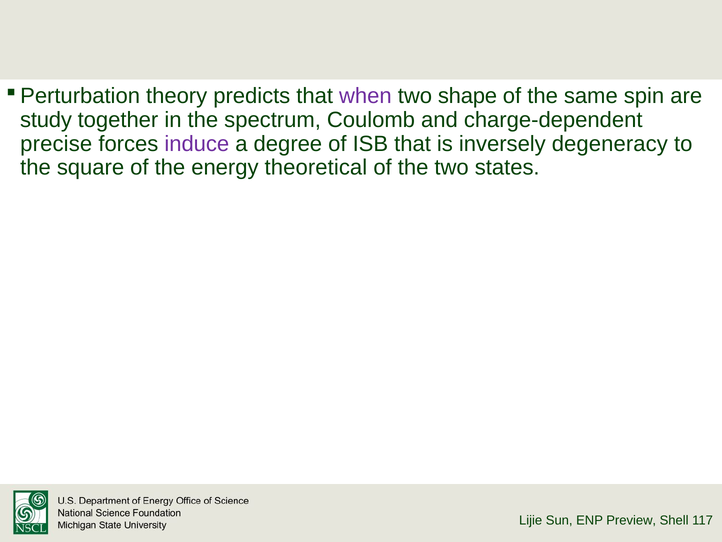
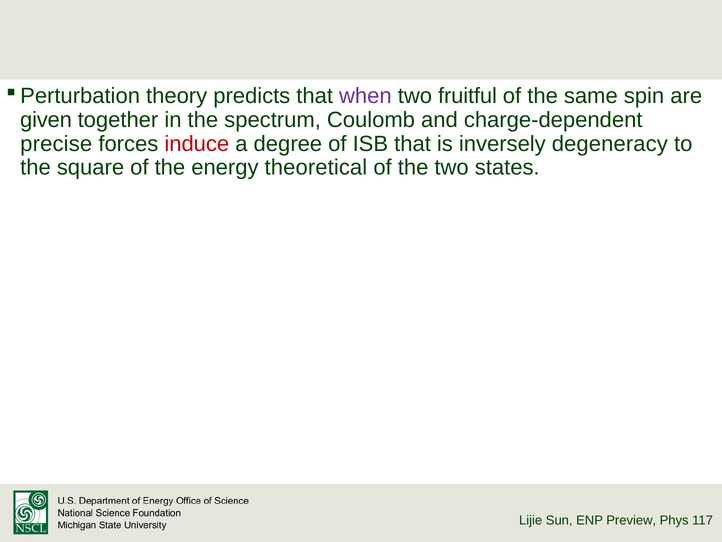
shape: shape -> fruitful (468, 96)
study: study -> given (46, 120)
induce colour: purple -> red (197, 144)
Shell: Shell -> Phys (674, 520)
